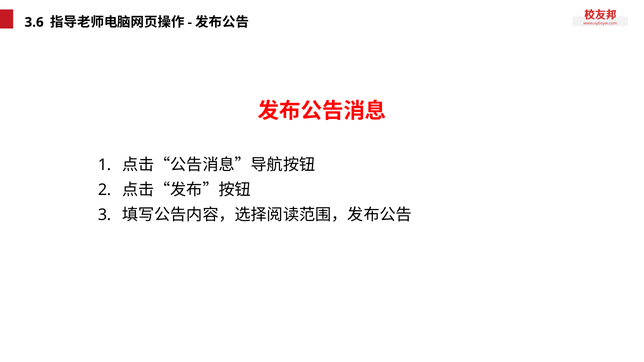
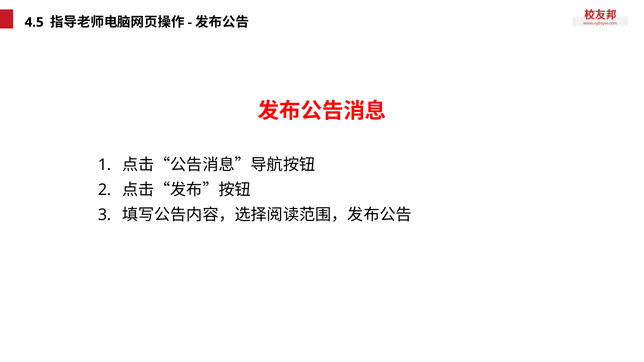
3.6: 3.6 -> 4.5 (34, 22)
